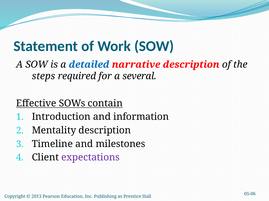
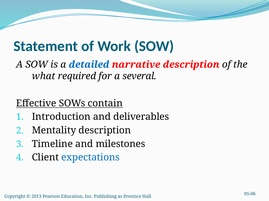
steps: steps -> what (44, 76)
information: information -> deliverables (141, 117)
expectations colour: purple -> blue (91, 158)
